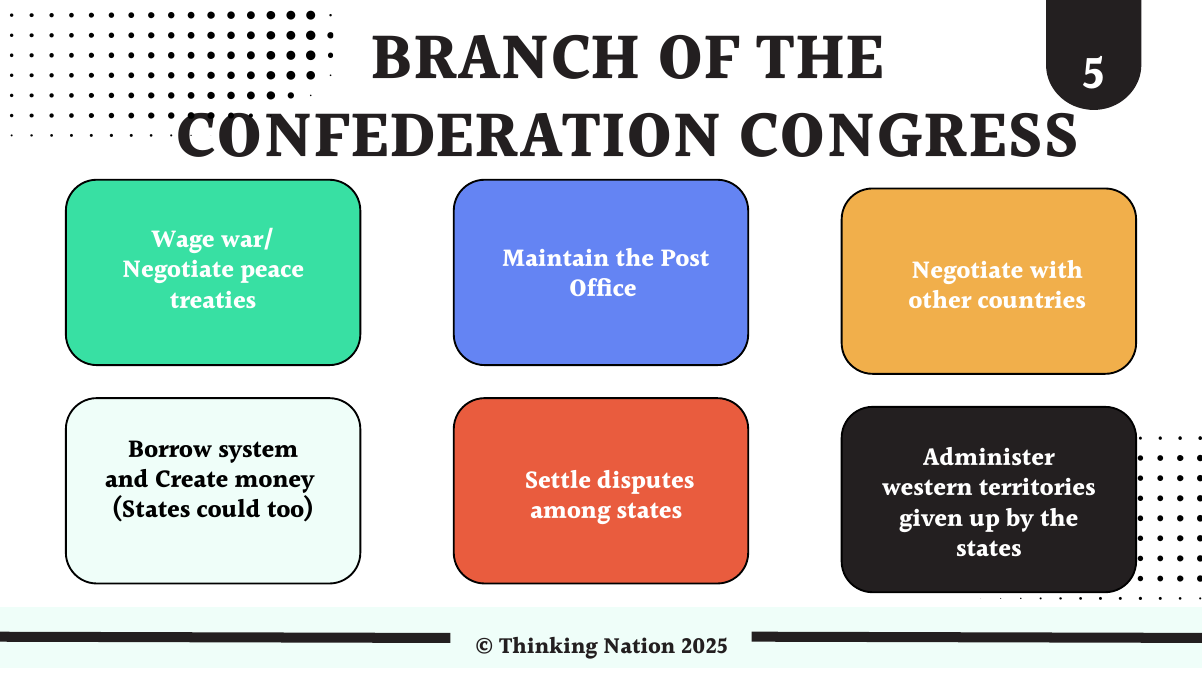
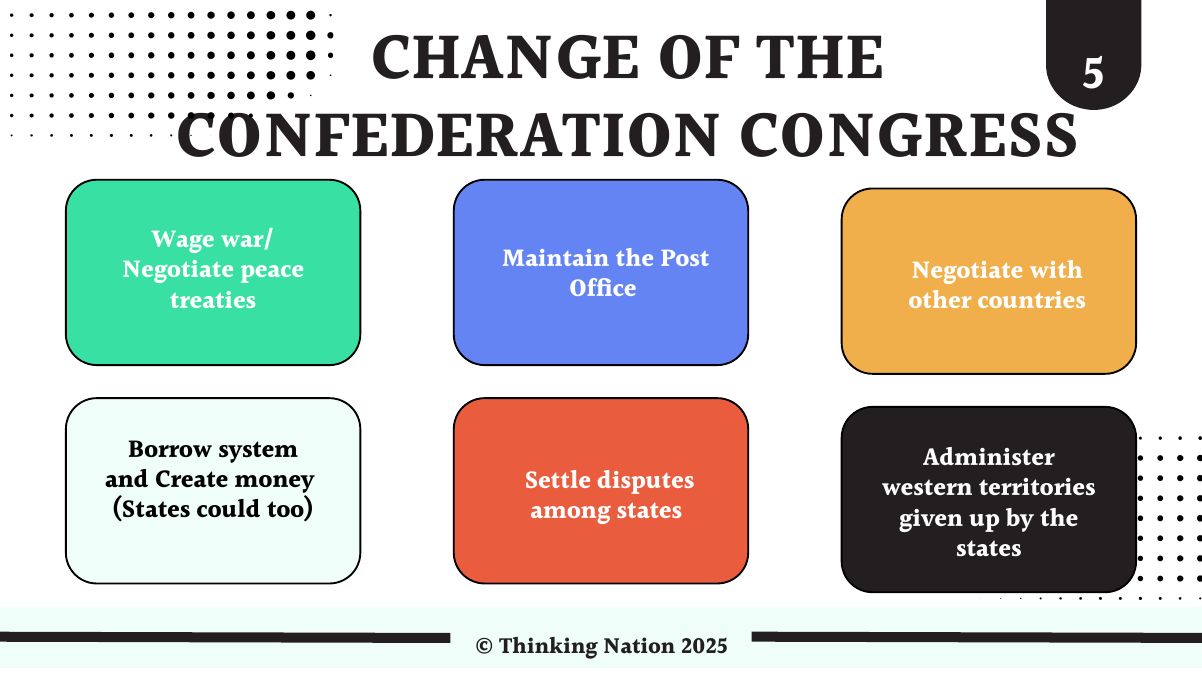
BRANCH: BRANCH -> CHANGE (506, 60)
